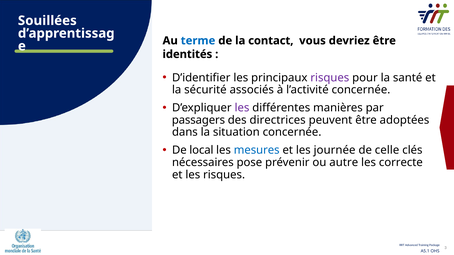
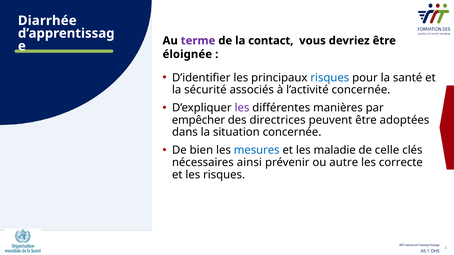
Souillées: Souillées -> Diarrhée (47, 21)
terme colour: blue -> purple (198, 41)
identités: identités -> éloignée (187, 54)
risques colour: purple -> blue (330, 78)
passagers: passagers -> empêcher (198, 120)
local: local -> bien (201, 150)
journée: journée -> maladie (335, 150)
pose: pose -> ainsi (249, 163)
